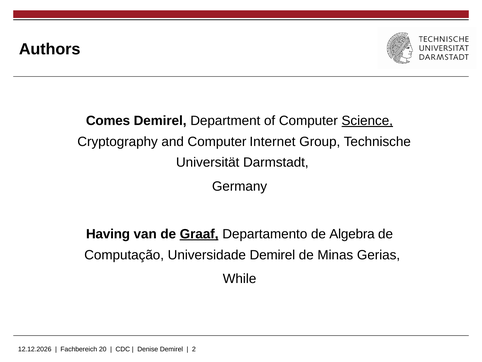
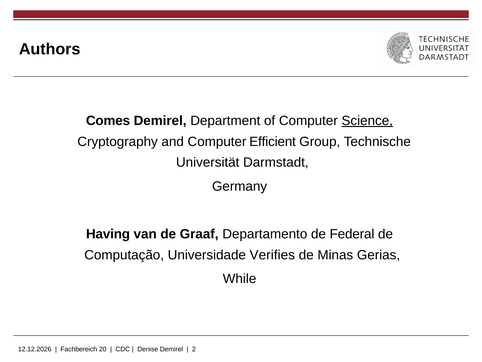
Internet: Internet -> Efficient (273, 141)
Graaf underline: present -> none (199, 234)
Algebra: Algebra -> Federal (352, 234)
Universidade Demirel: Demirel -> Verifies (272, 255)
